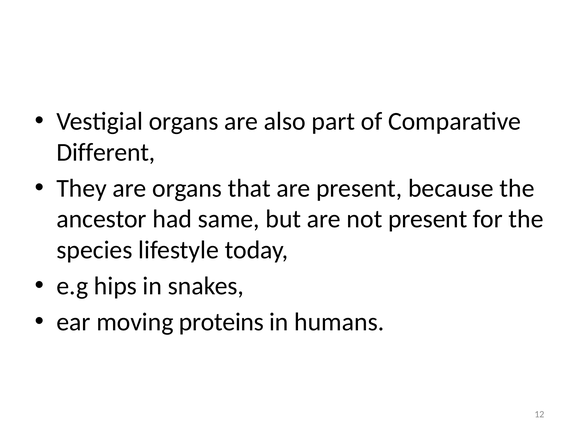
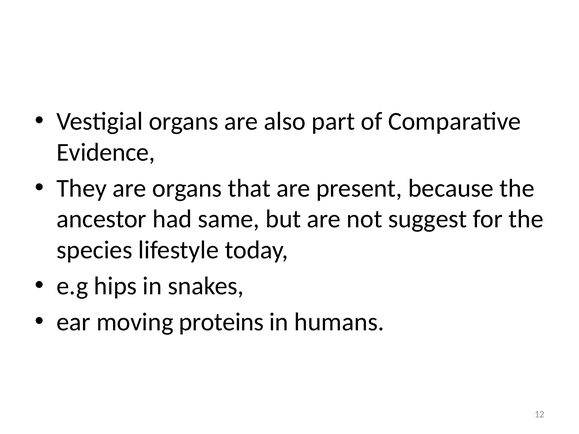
Different: Different -> Evidence (106, 152)
not present: present -> suggest (428, 219)
